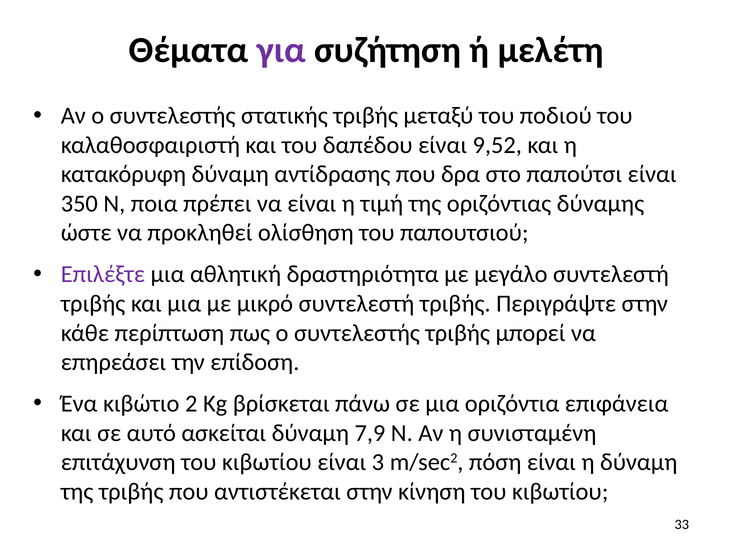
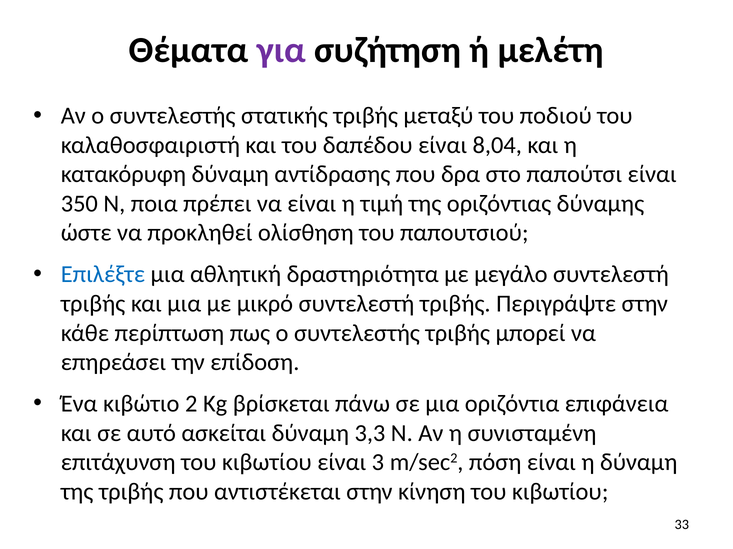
9,52: 9,52 -> 8,04 (497, 145)
Επιλέξτε colour: purple -> blue (103, 275)
7,9: 7,9 -> 3,3 (370, 434)
